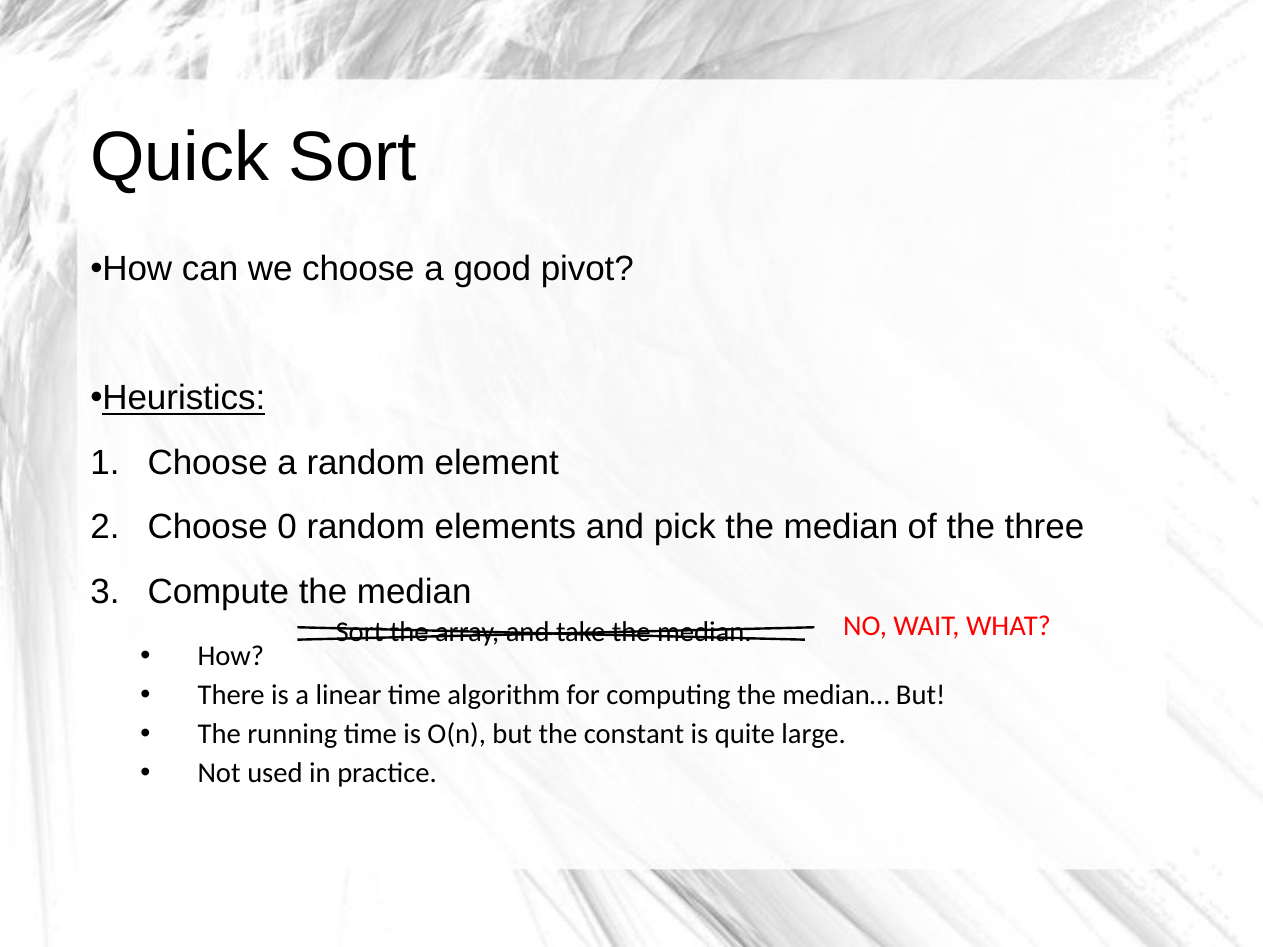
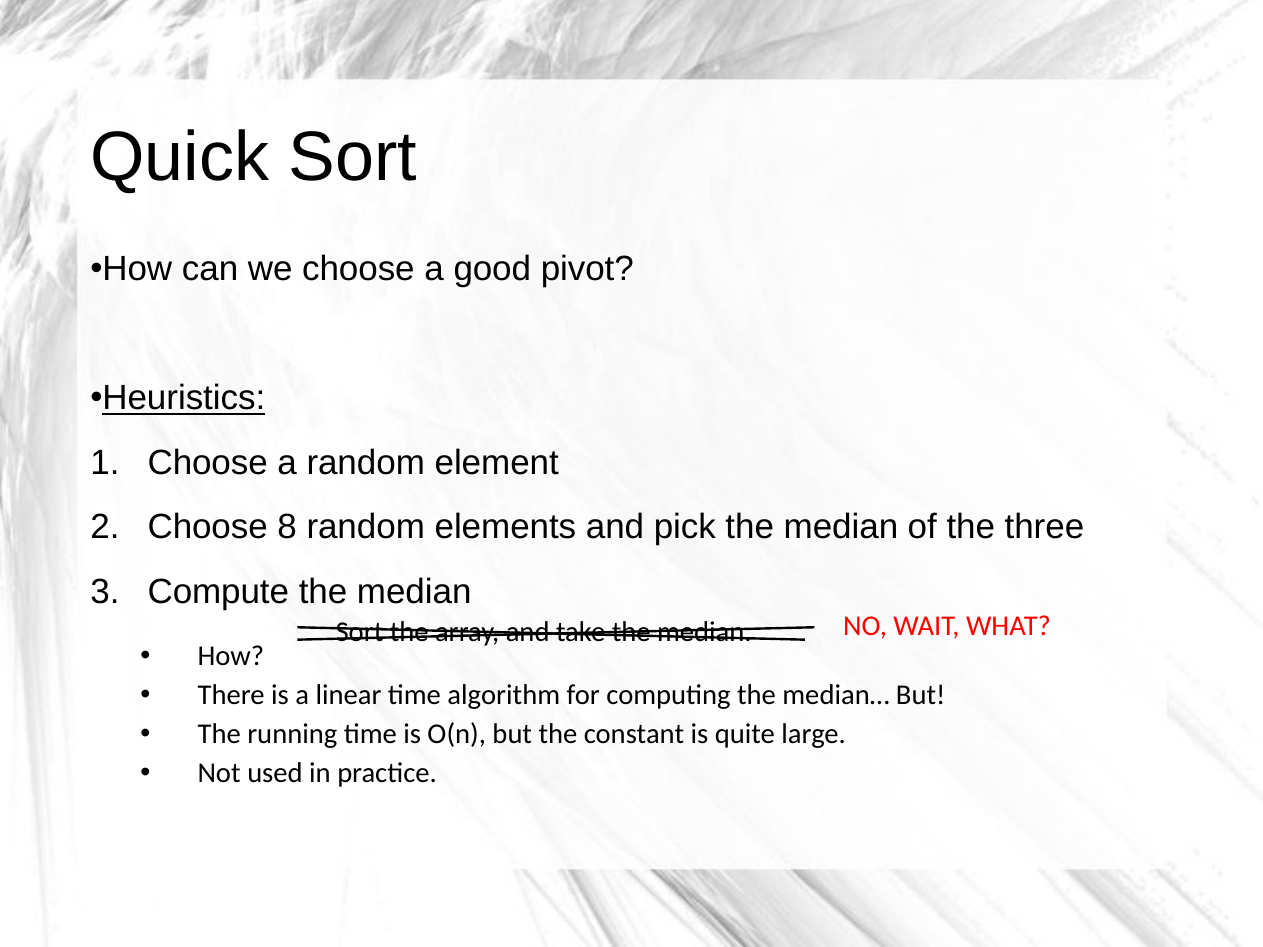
0: 0 -> 8 (287, 527)
